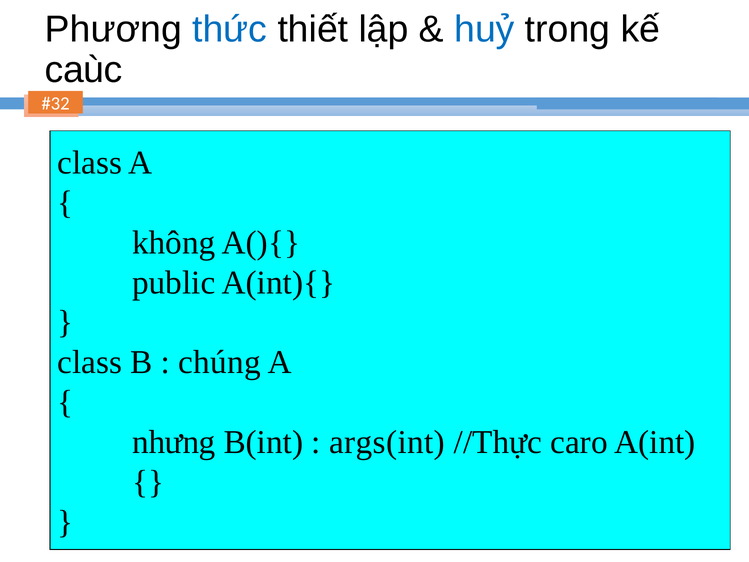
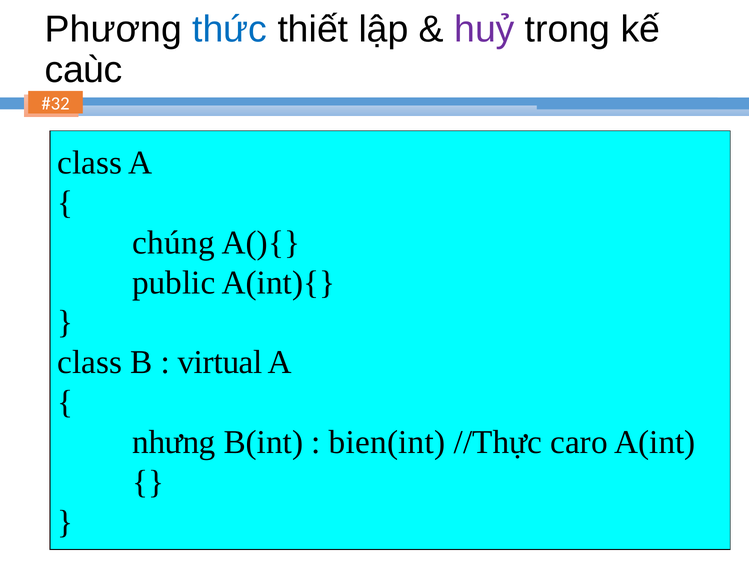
huỷ colour: blue -> purple (484, 30)
không: không -> chúng (174, 242)
chúng: chúng -> virtual (220, 362)
args(int: args(int -> bien(int (387, 442)
